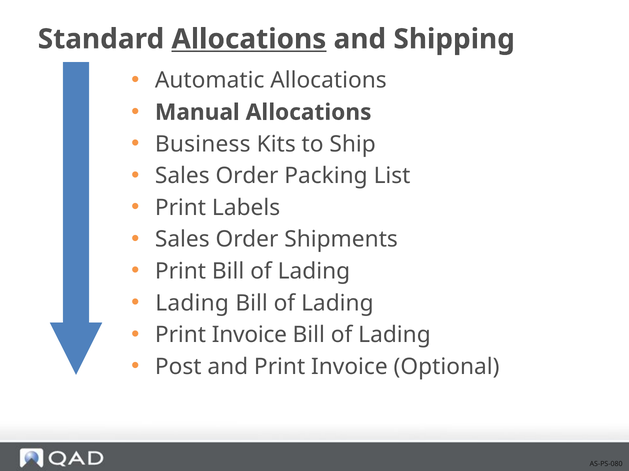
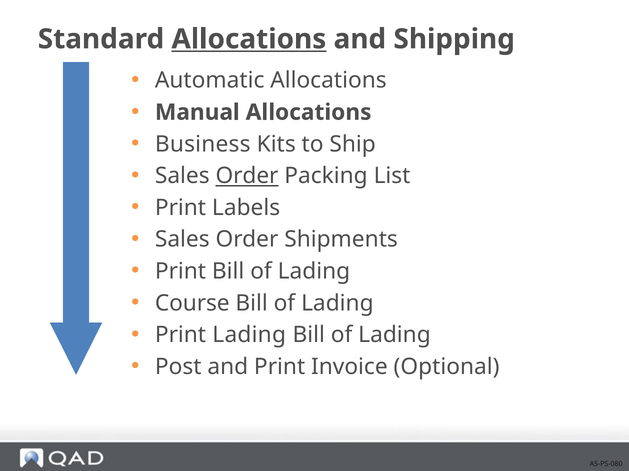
Order underline: none -> present (247, 176)
Lading: Lading -> Course (192, 304)
Invoice: Invoice -> Lading (249, 335)
